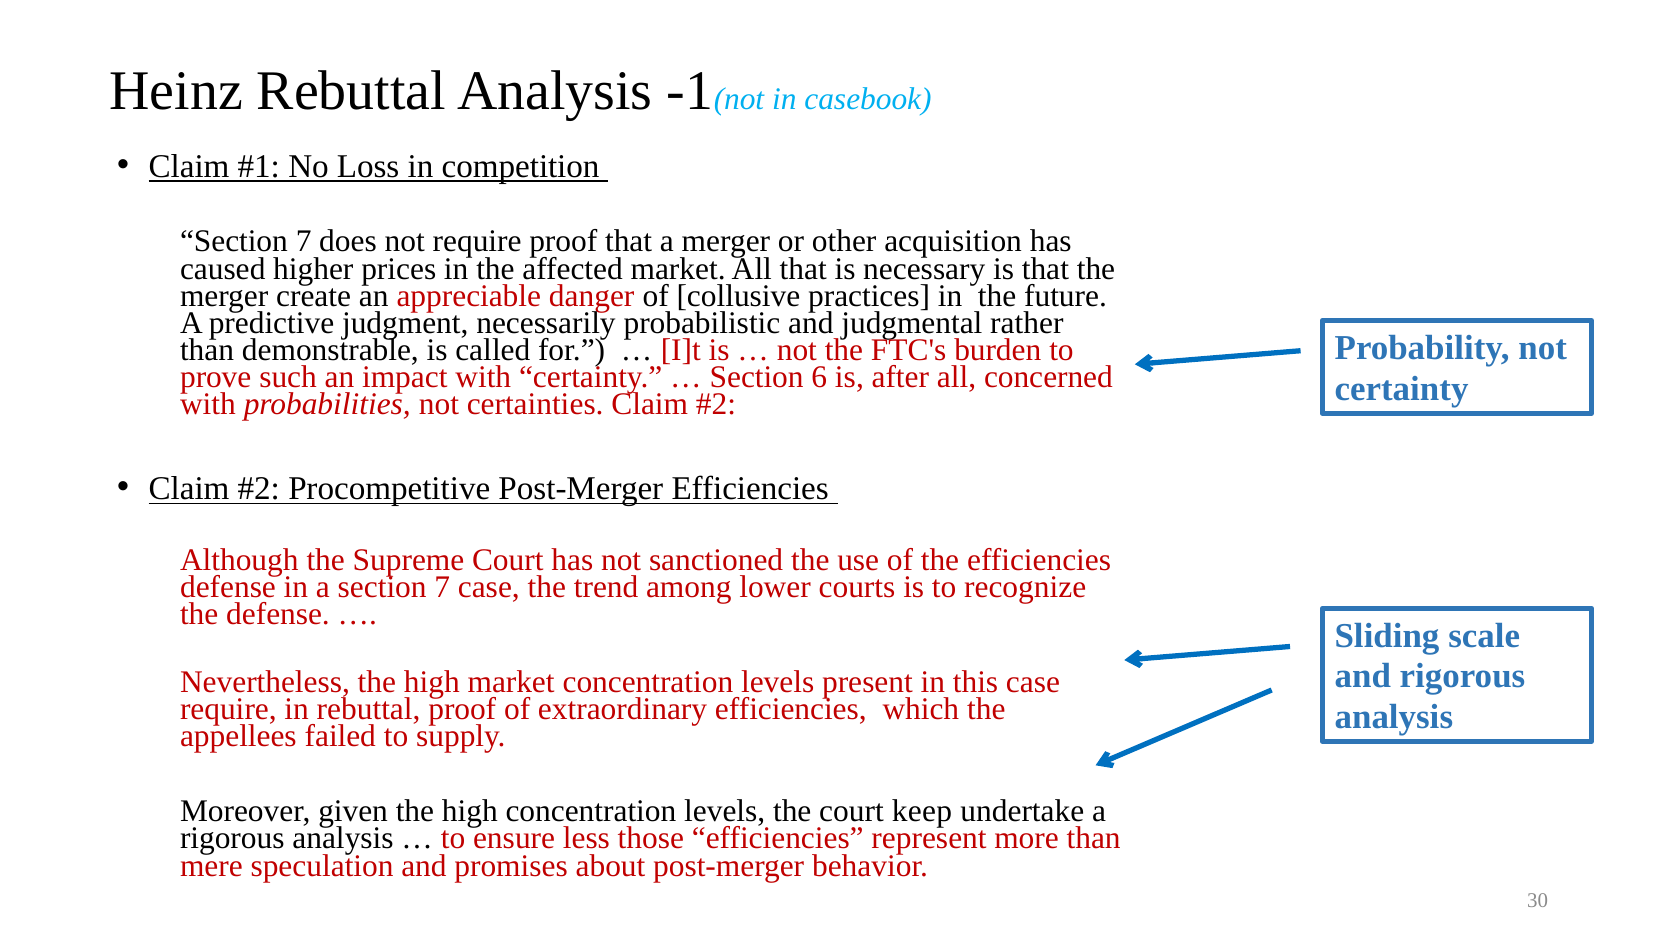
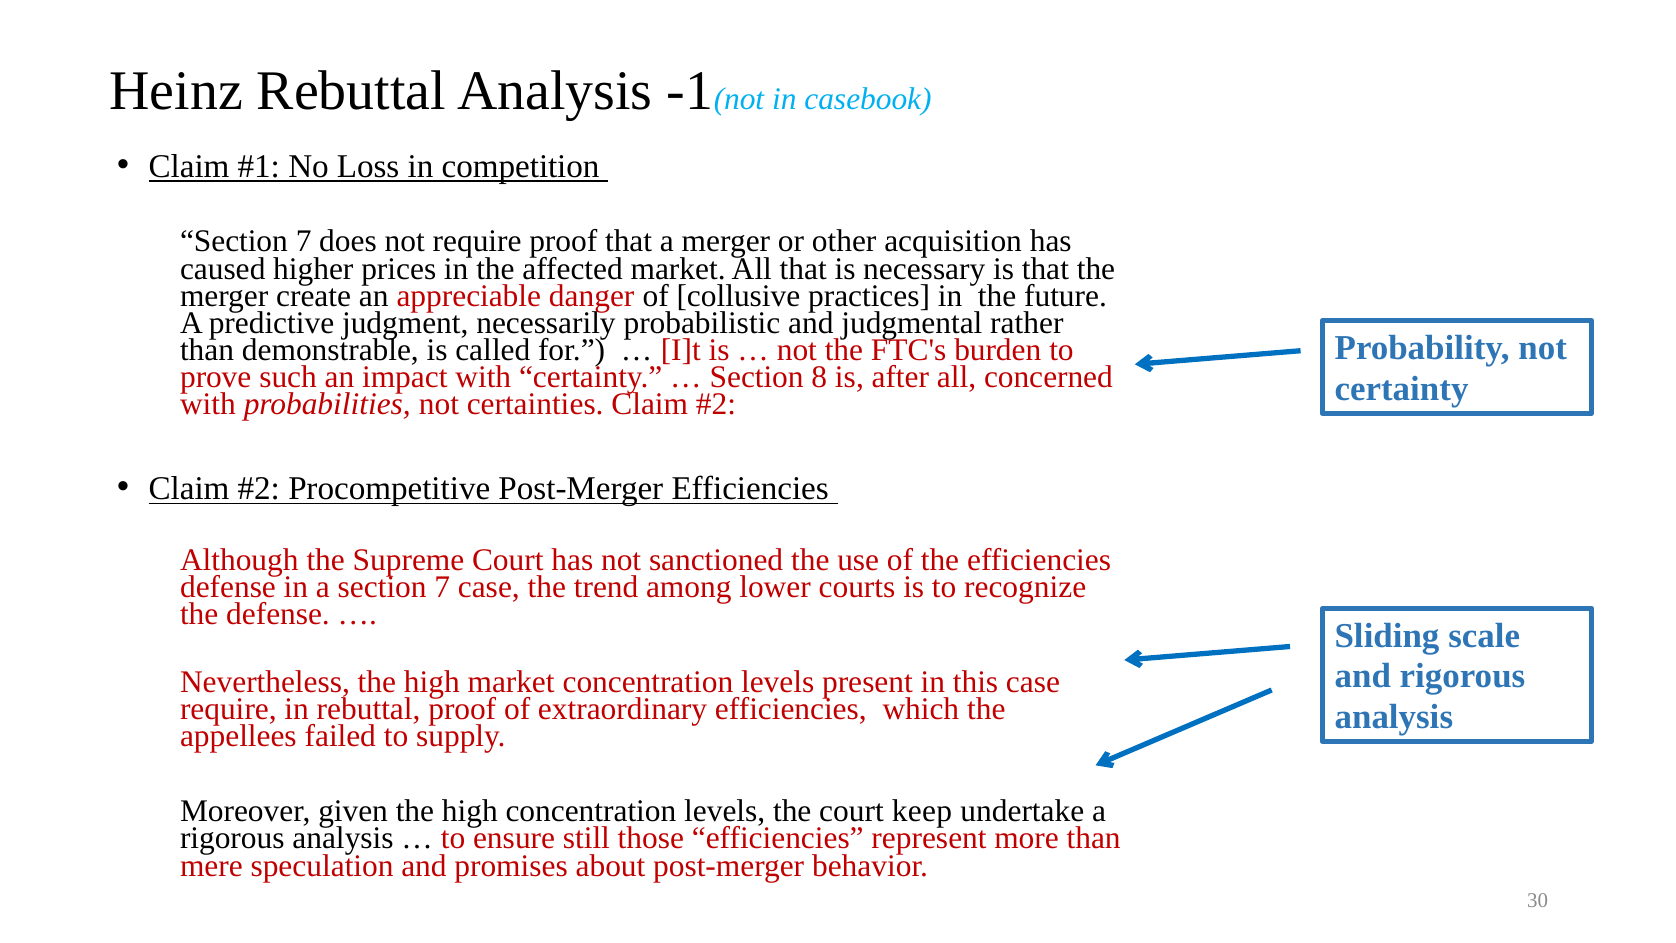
6: 6 -> 8 (819, 377)
less: less -> still (586, 838)
